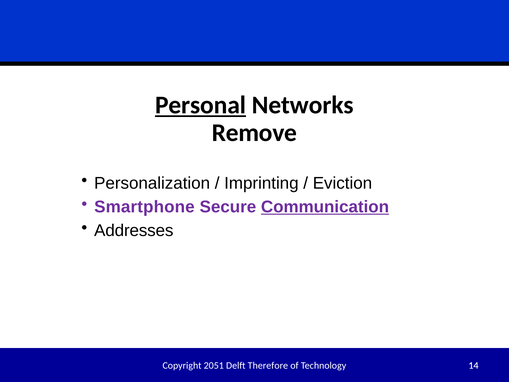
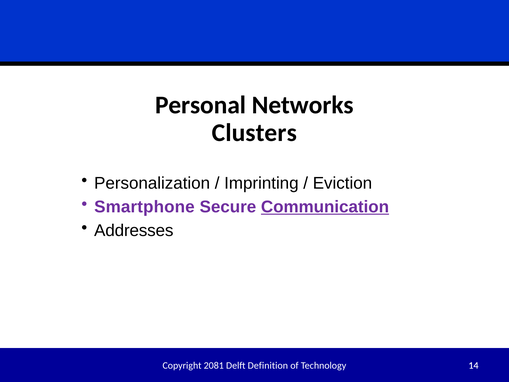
Personal underline: present -> none (201, 105)
Remove: Remove -> Clusters (254, 133)
2051: 2051 -> 2081 (214, 365)
Therefore: Therefore -> Definition (268, 365)
